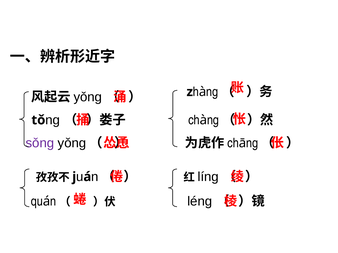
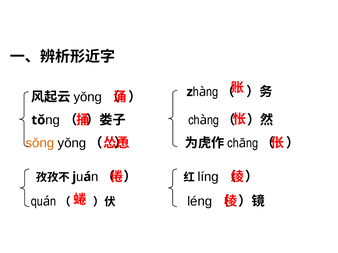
sǒng colour: purple -> orange (40, 143)
